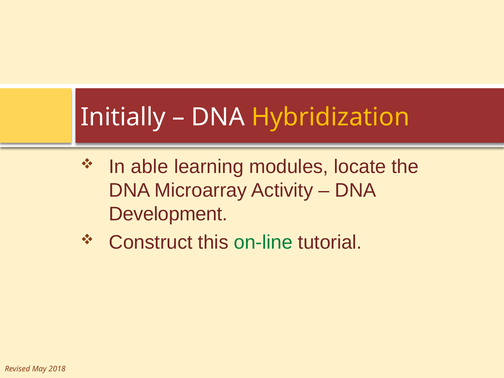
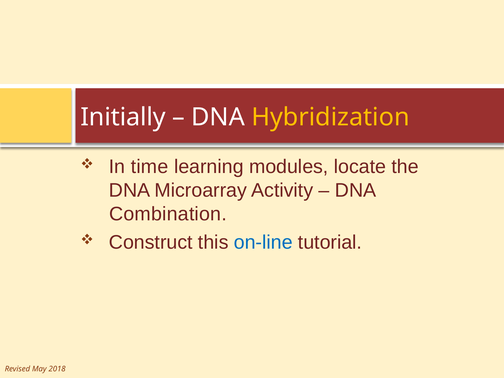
able: able -> time (150, 167)
Development: Development -> Combination (168, 214)
on-line colour: green -> blue (263, 242)
